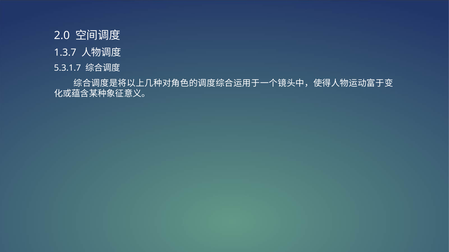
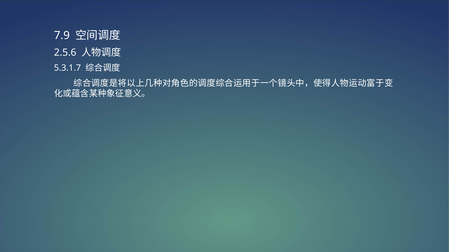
2.0: 2.0 -> 7.9 (62, 35)
1.3.7: 1.3.7 -> 2.5.6 (65, 53)
